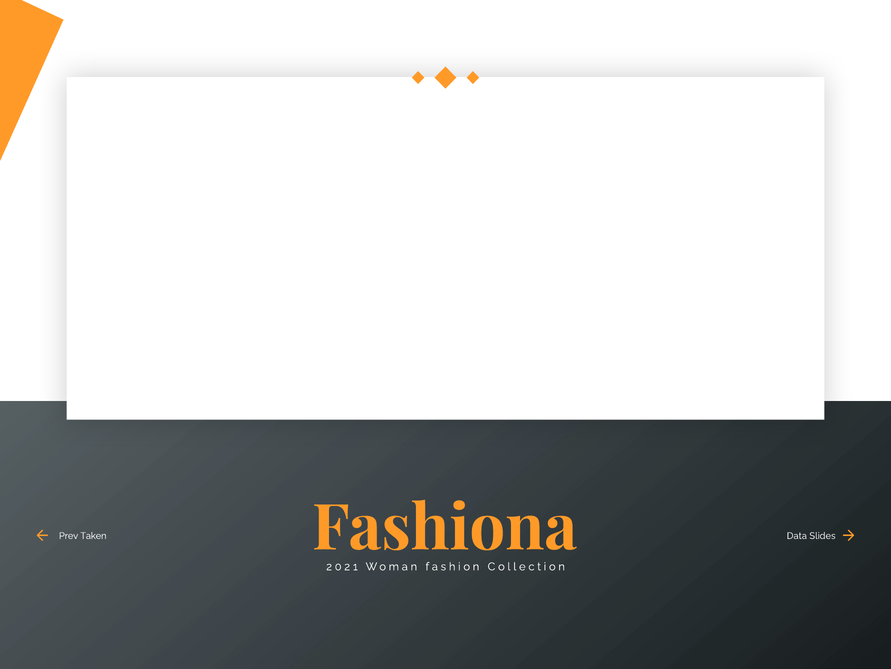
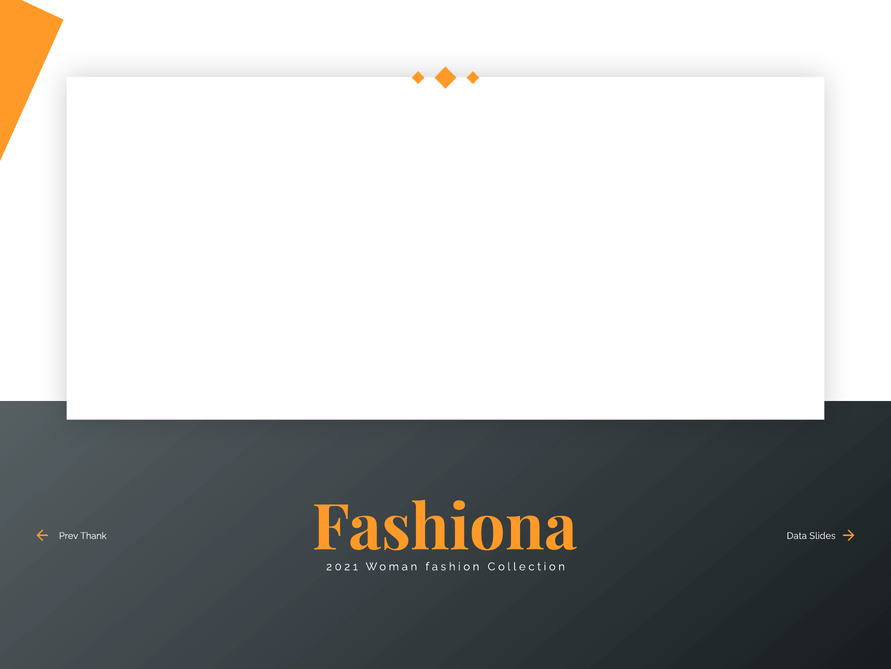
Taken: Taken -> Thank (93, 535)
